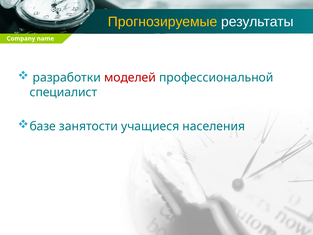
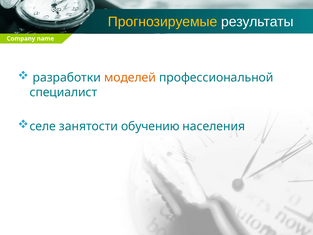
моделей colour: red -> orange (130, 78)
базе: базе -> селе (43, 126)
учащиеся: учащиеся -> обучению (150, 126)
